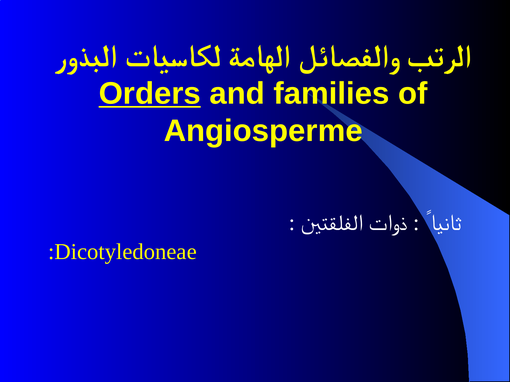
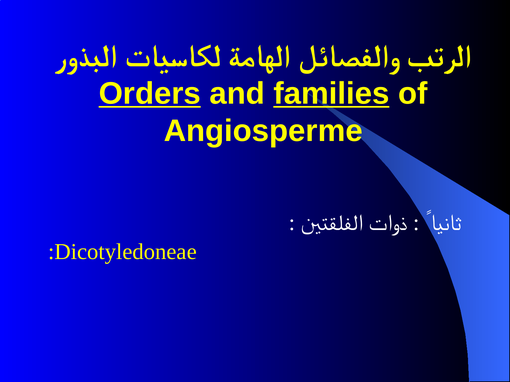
families underline: none -> present (331, 94)
